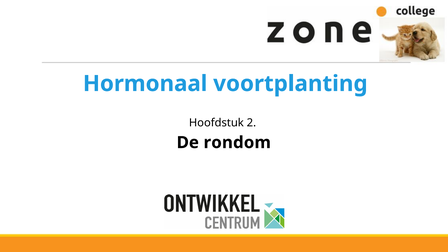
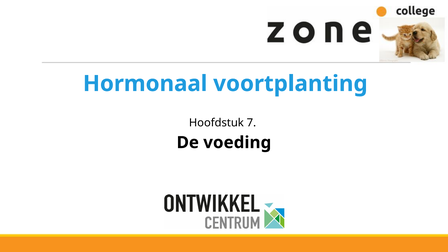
2: 2 -> 7 (251, 123)
rondom: rondom -> voeding (237, 143)
